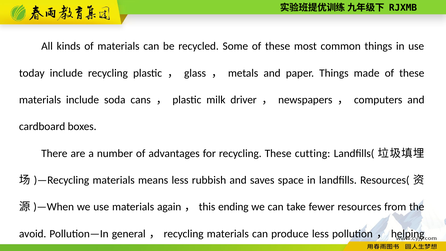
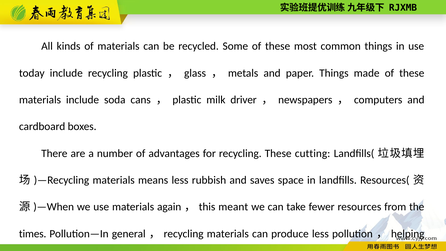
ending: ending -> meant (233, 207)
avoid: avoid -> times (33, 234)
